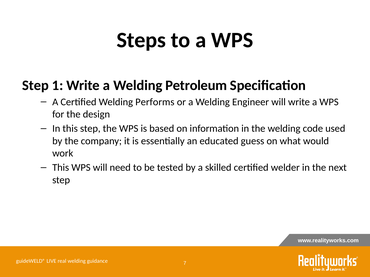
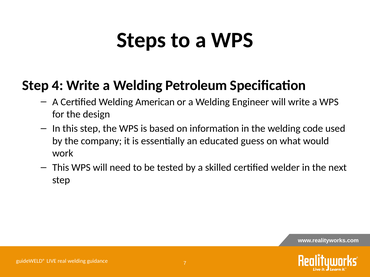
1: 1 -> 4 (58, 85)
Performs: Performs -> American (155, 102)
